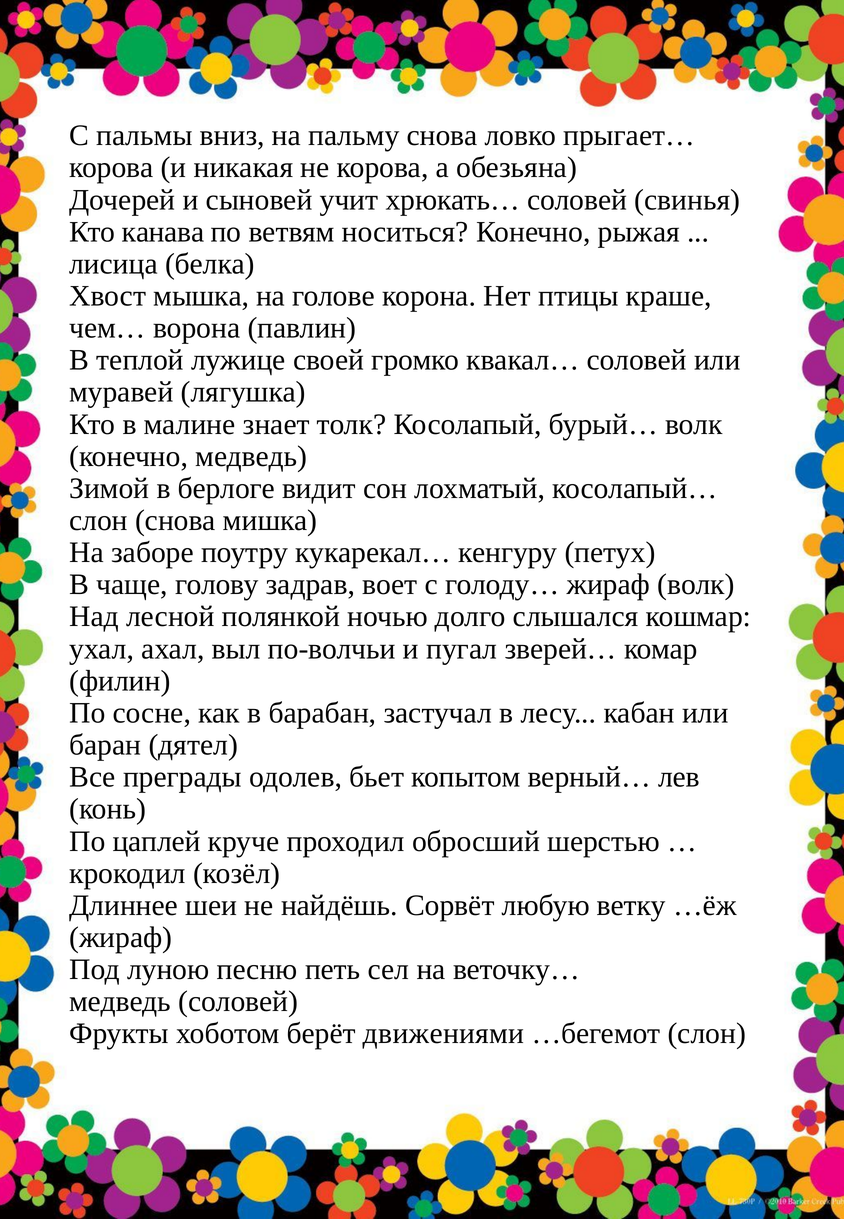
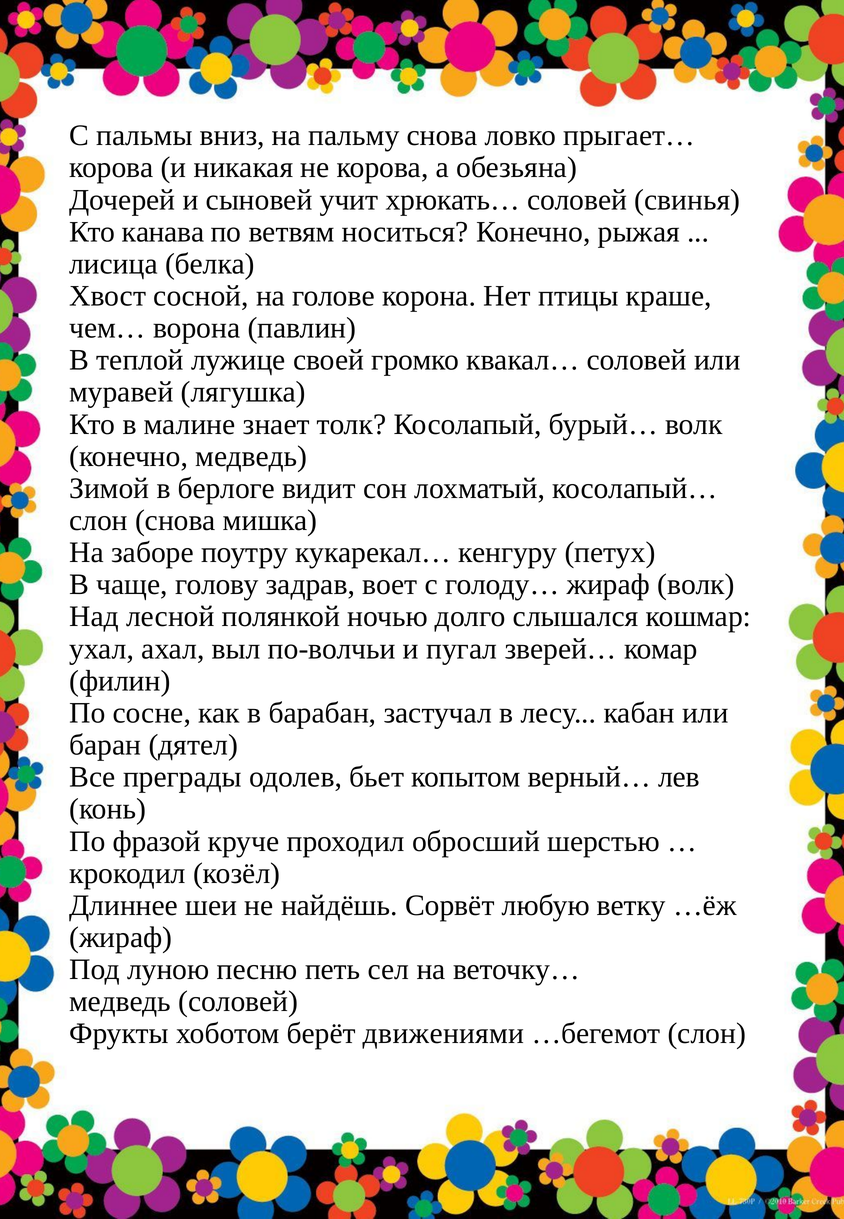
мышка: мышка -> сосной (201, 296)
цаплей: цаплей -> фразой (157, 841)
